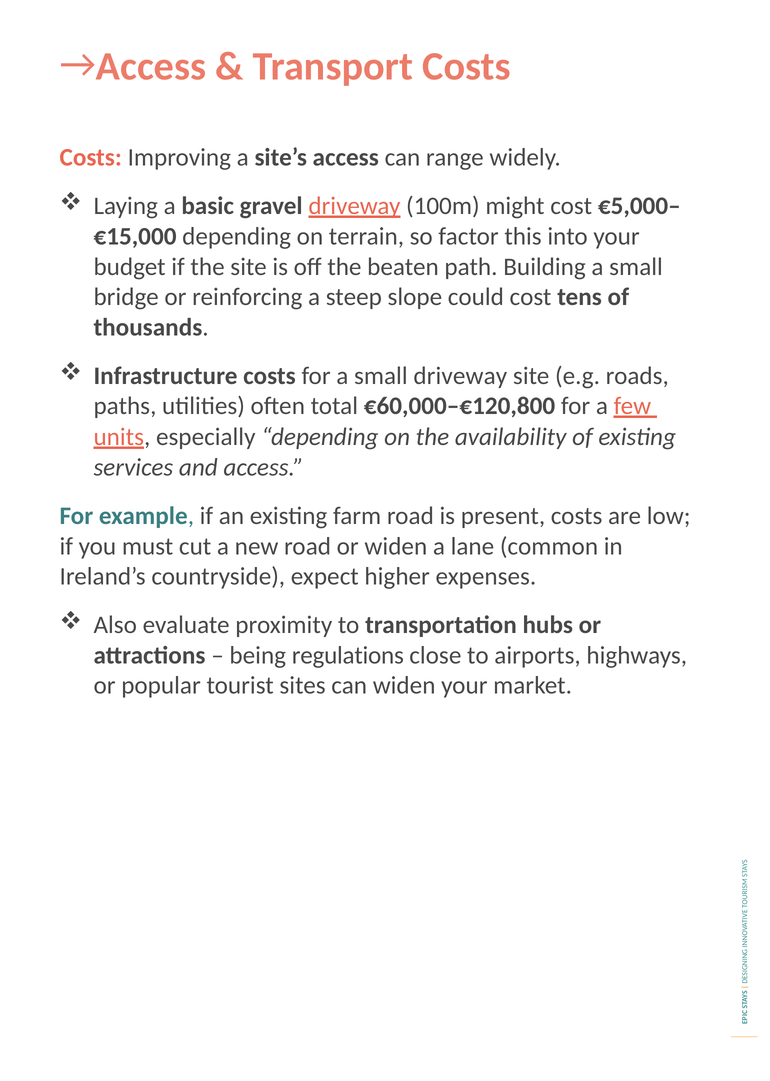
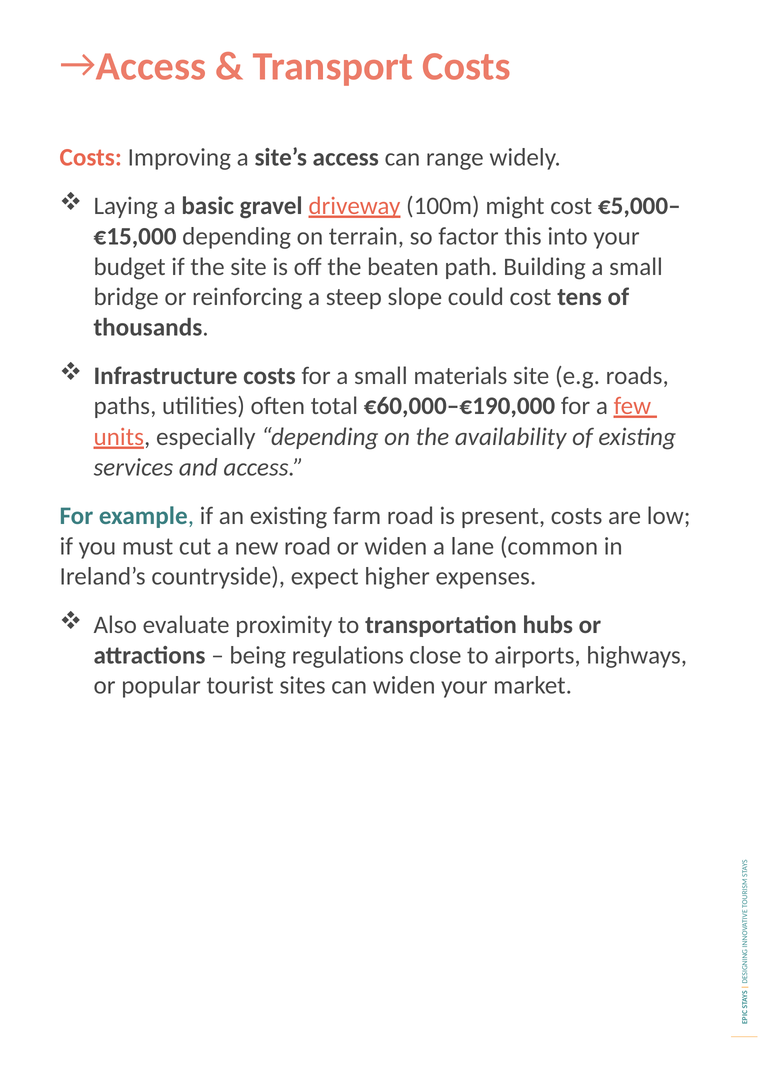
small driveway: driveway -> materials (460, 376)
€60,000–€120,800: €60,000–€120,800 -> €60,000–€190,000 (460, 406)
